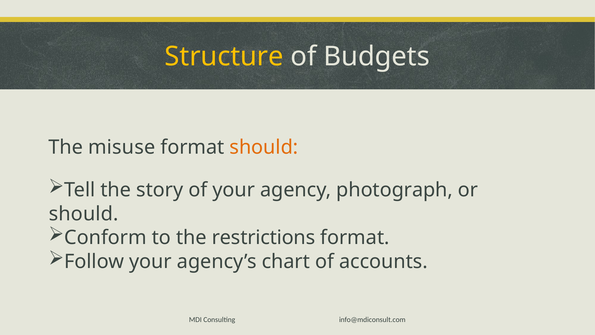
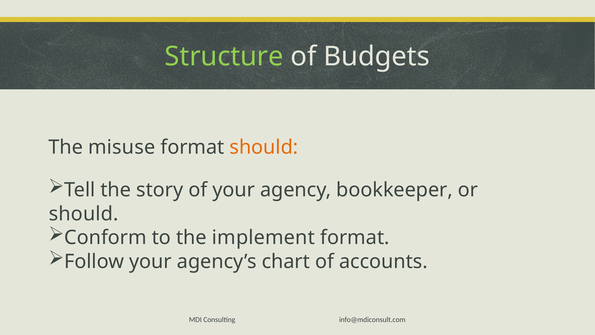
Structure colour: yellow -> light green (224, 56)
photograph: photograph -> bookkeeper (395, 190)
restrictions: restrictions -> implement (263, 237)
